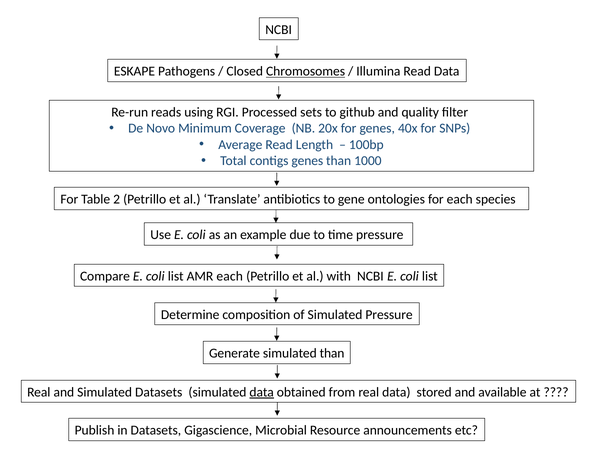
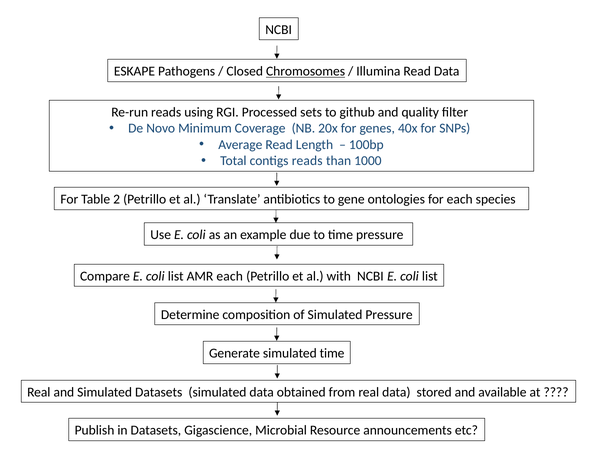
contigs genes: genes -> reads (307, 161)
simulated than: than -> time (332, 353)
data underline: present -> none (262, 392)
